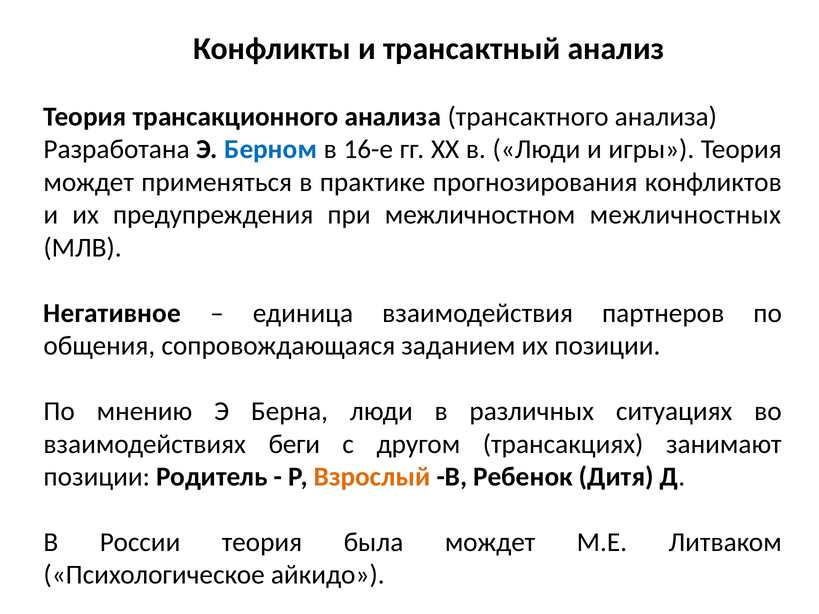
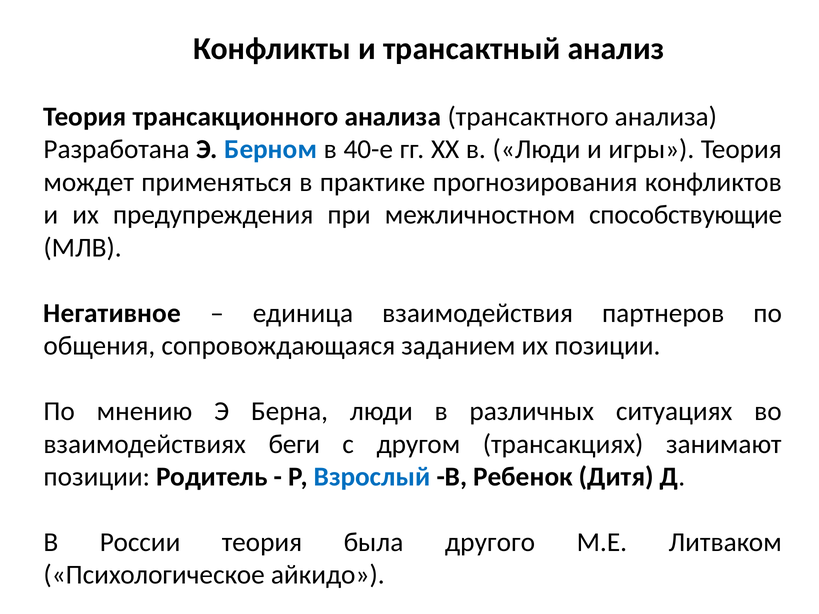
16-е: 16-е -> 40-е (368, 149)
межличностных: межличностных -> способствующие (686, 215)
Взрослый colour: orange -> blue (372, 477)
была мождет: мождет -> другого (490, 542)
